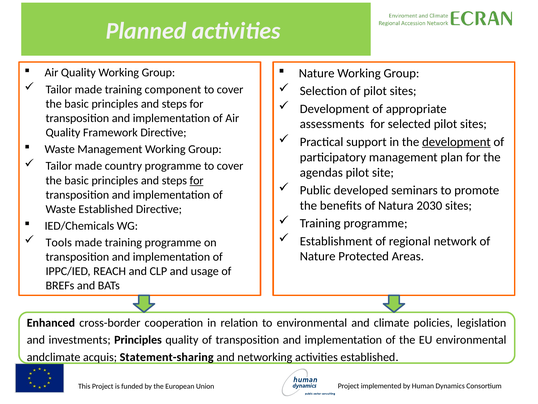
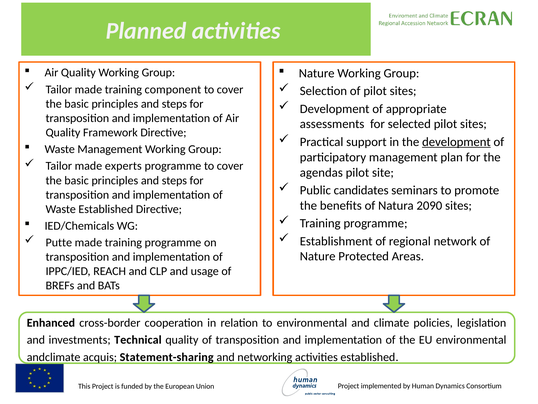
country: country -> experts (123, 166)
for underline: present -> none (197, 180)
developed: developed -> candidates (361, 190)
2030: 2030 -> 2090 (429, 205)
Tools: Tools -> Putte (59, 242)
investments Principles: Principles -> Technical (138, 340)
